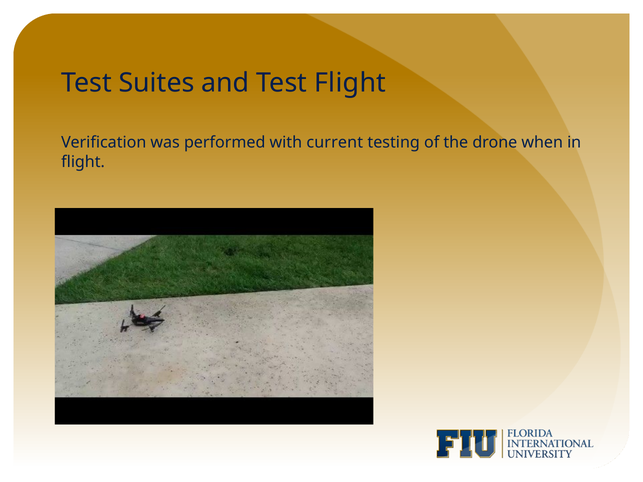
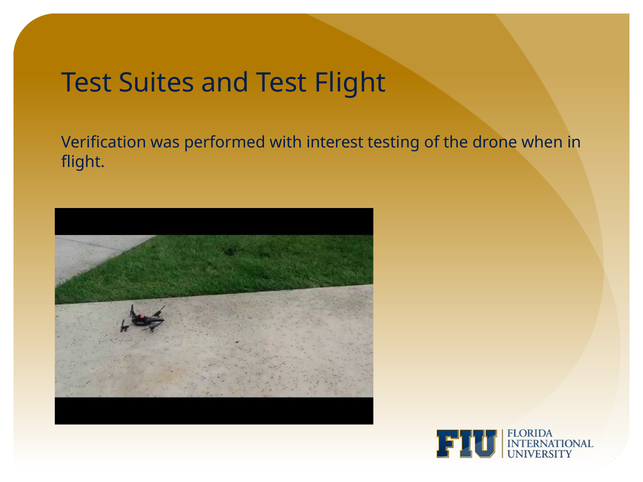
current: current -> interest (335, 143)
